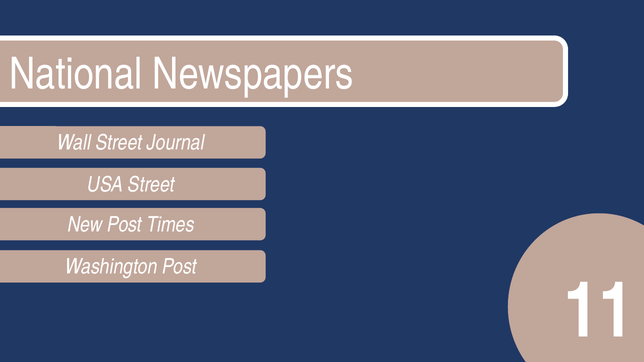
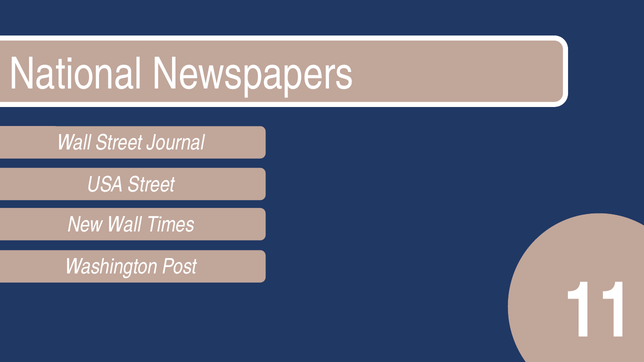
New Post: Post -> Wall (124, 225)
